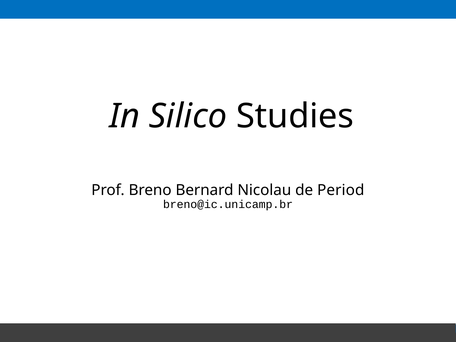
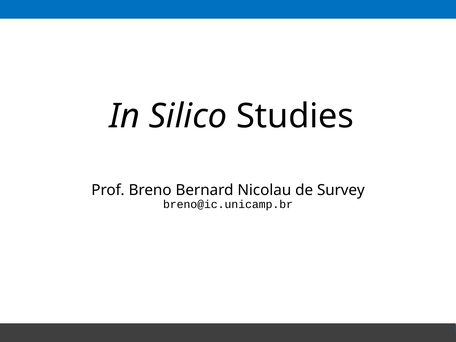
Period: Period -> Survey (341, 190)
